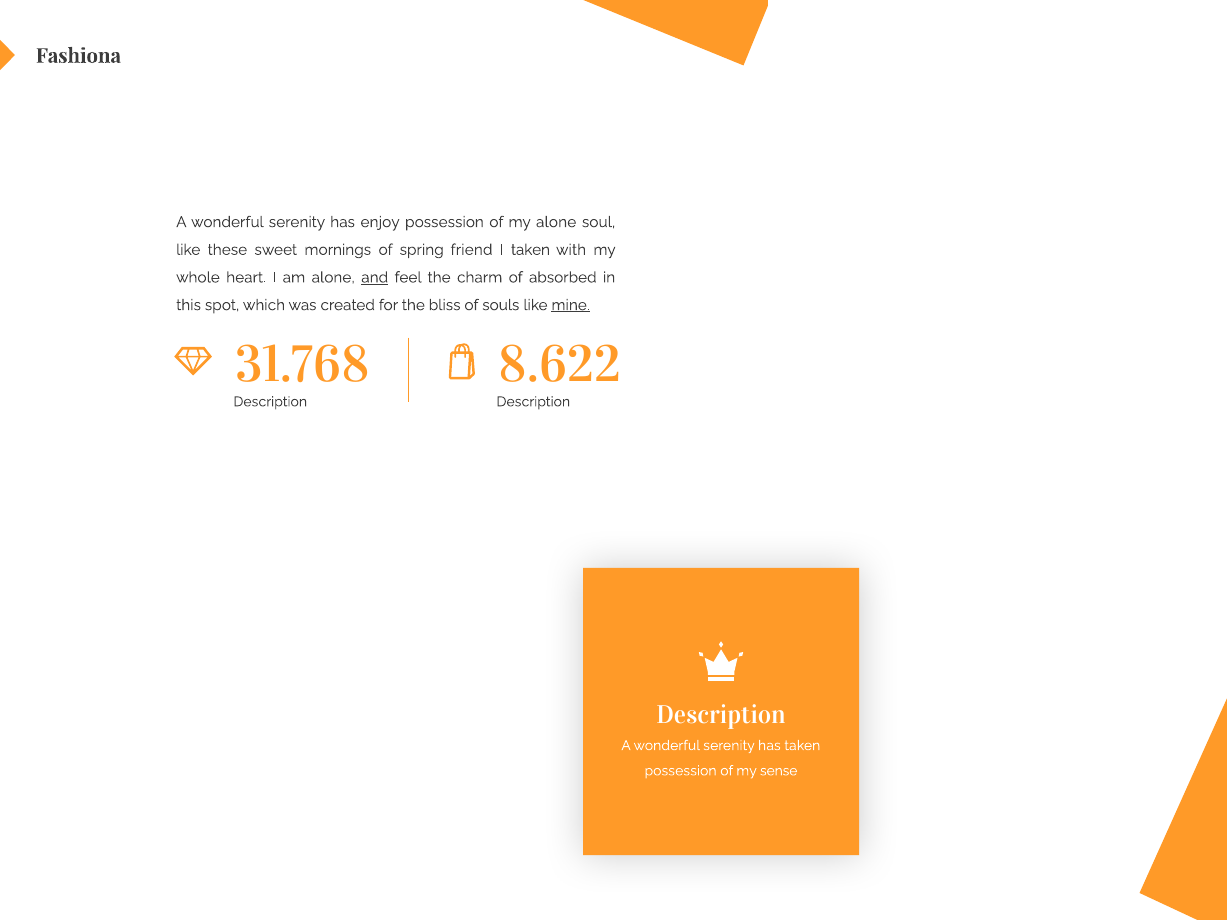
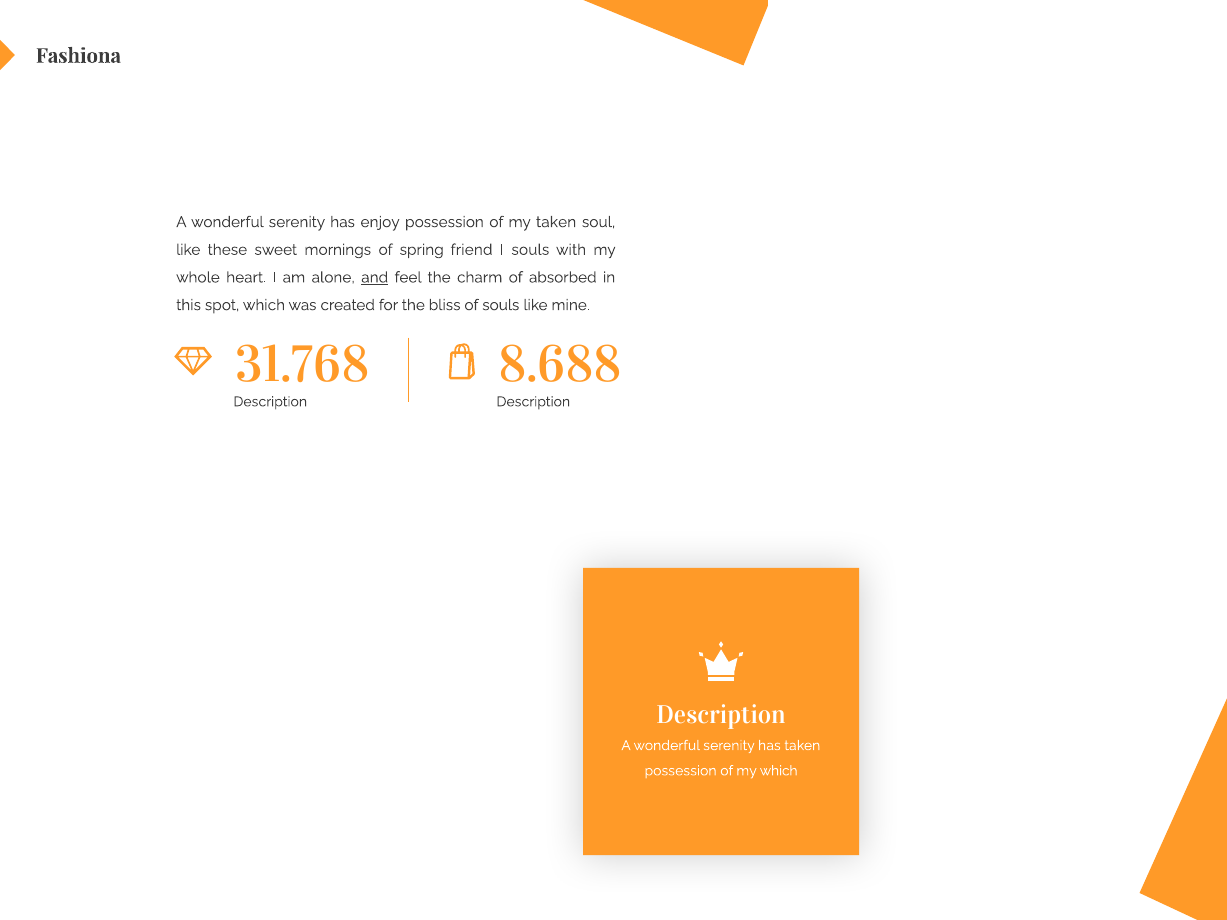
my alone: alone -> taken (556, 222)
I taken: taken -> souls (530, 250)
mine underline: present -> none (571, 305)
8.622: 8.622 -> 8.688 (560, 365)
my sense: sense -> which (779, 771)
